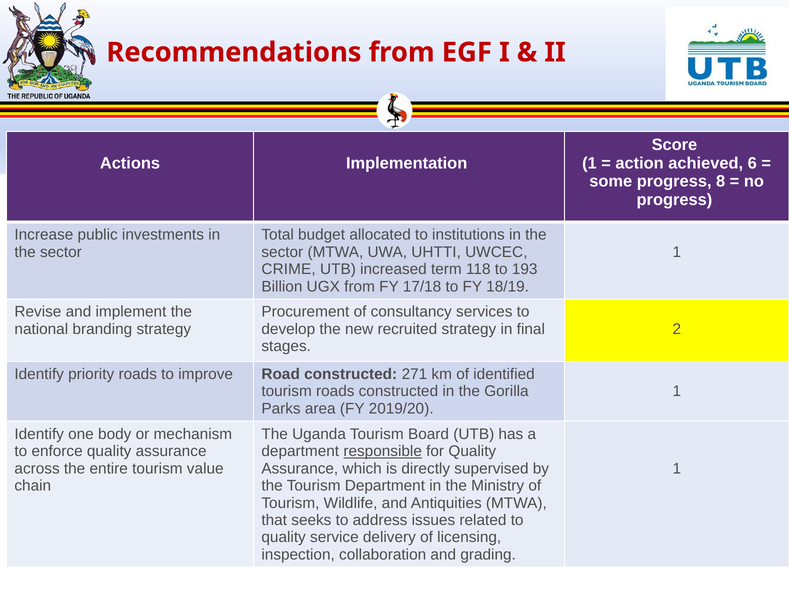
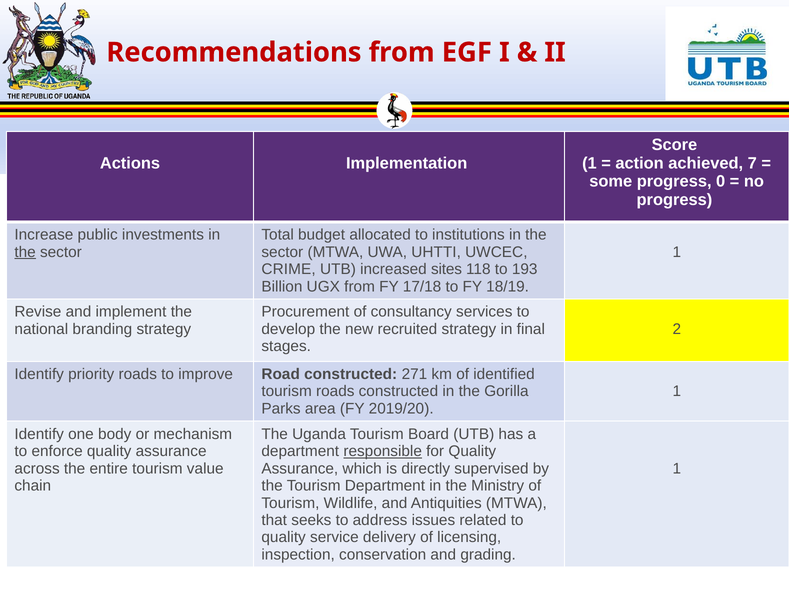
6: 6 -> 7 (752, 163)
8: 8 -> 0 (721, 181)
the underline: none -> present (25, 252)
term: term -> sites (447, 269)
collaboration: collaboration -> conservation (383, 554)
